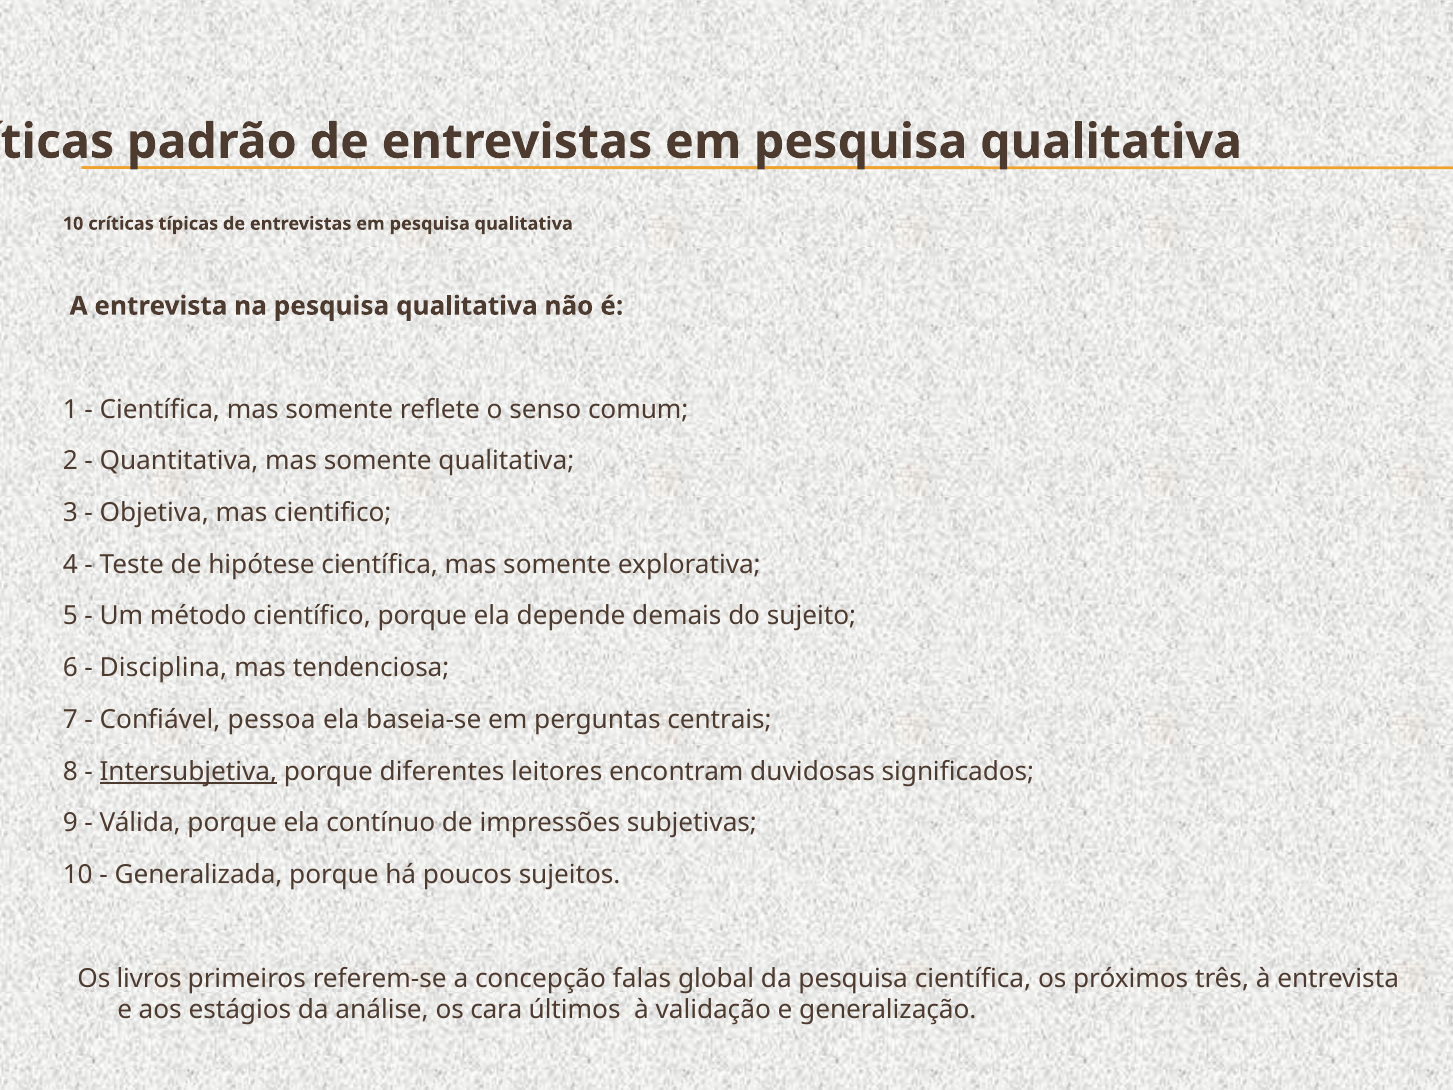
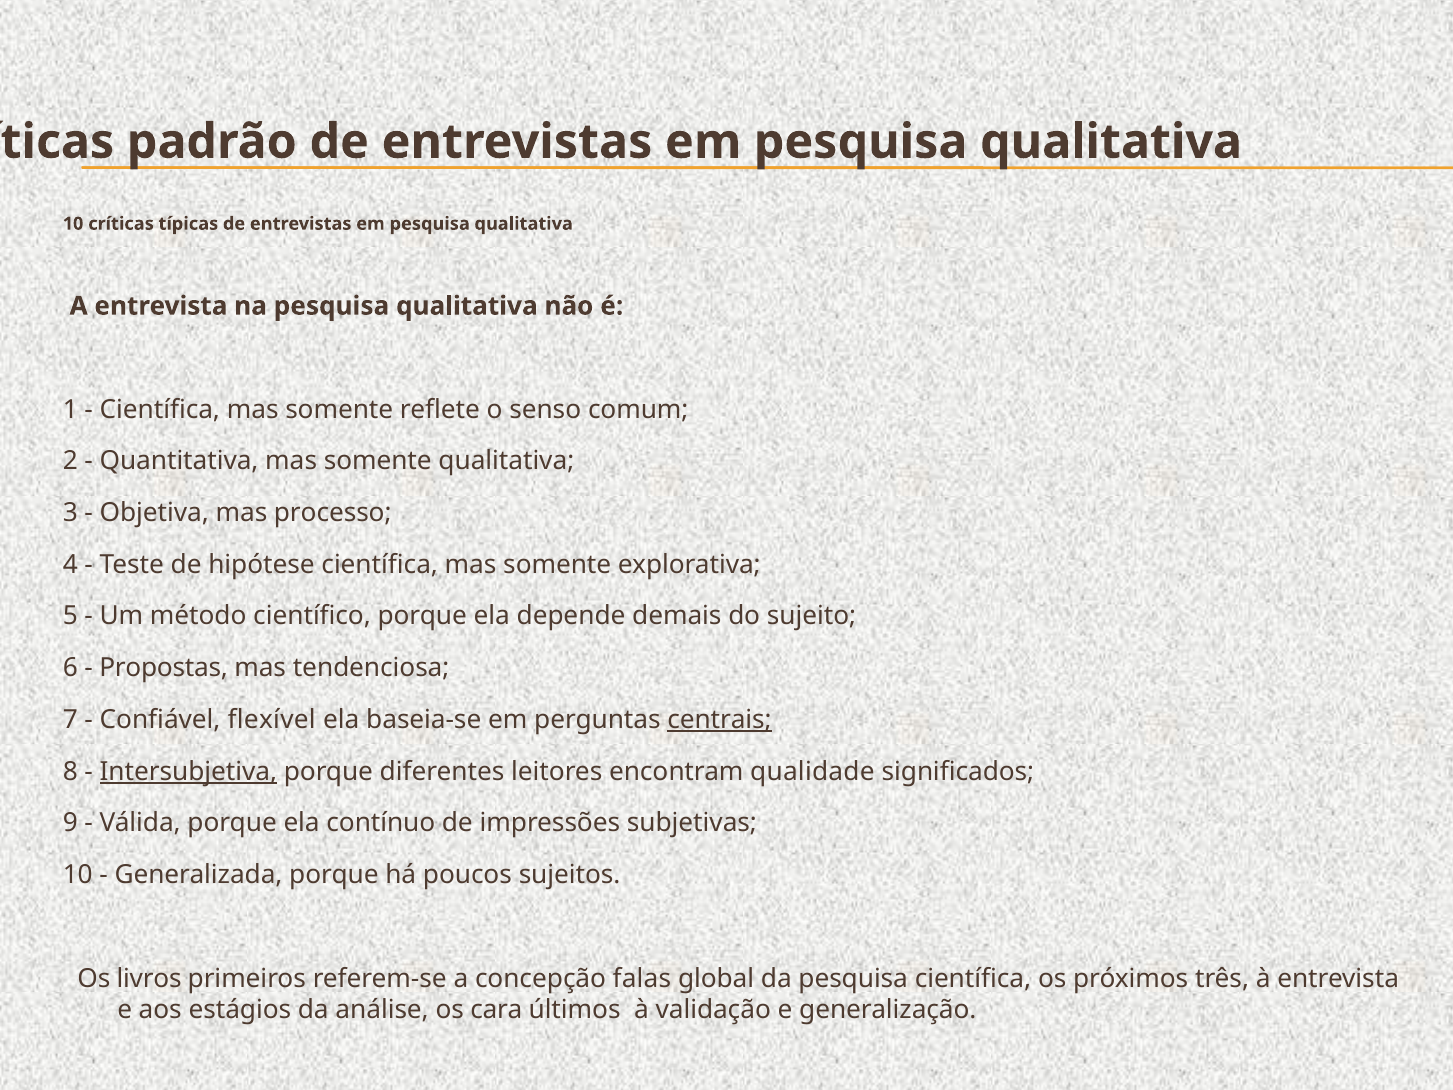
cientifico: cientifico -> processo (333, 513)
Disciplina: Disciplina -> Propostas (164, 668)
pessoa: pessoa -> flexível (272, 720)
centrais underline: none -> present (719, 720)
duvidosas: duvidosas -> qualidade (812, 771)
